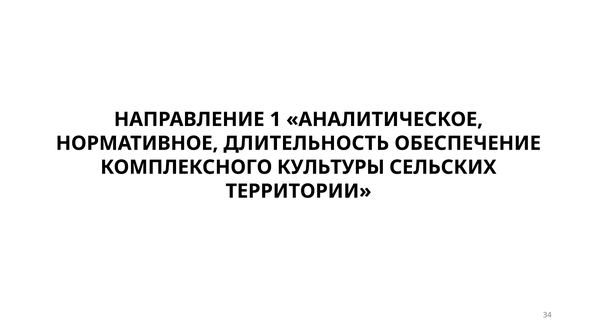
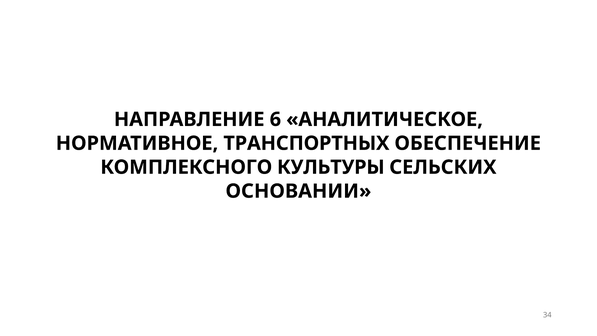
1: 1 -> 6 (275, 119)
ДЛИТЕЛЬНОСТЬ: ДЛИТЕЛЬНОСТЬ -> ТРАНСПОРТНЫХ (306, 143)
ТЕРРИТОРИИ: ТЕРРИТОРИИ -> ОСНОВАНИИ (298, 191)
